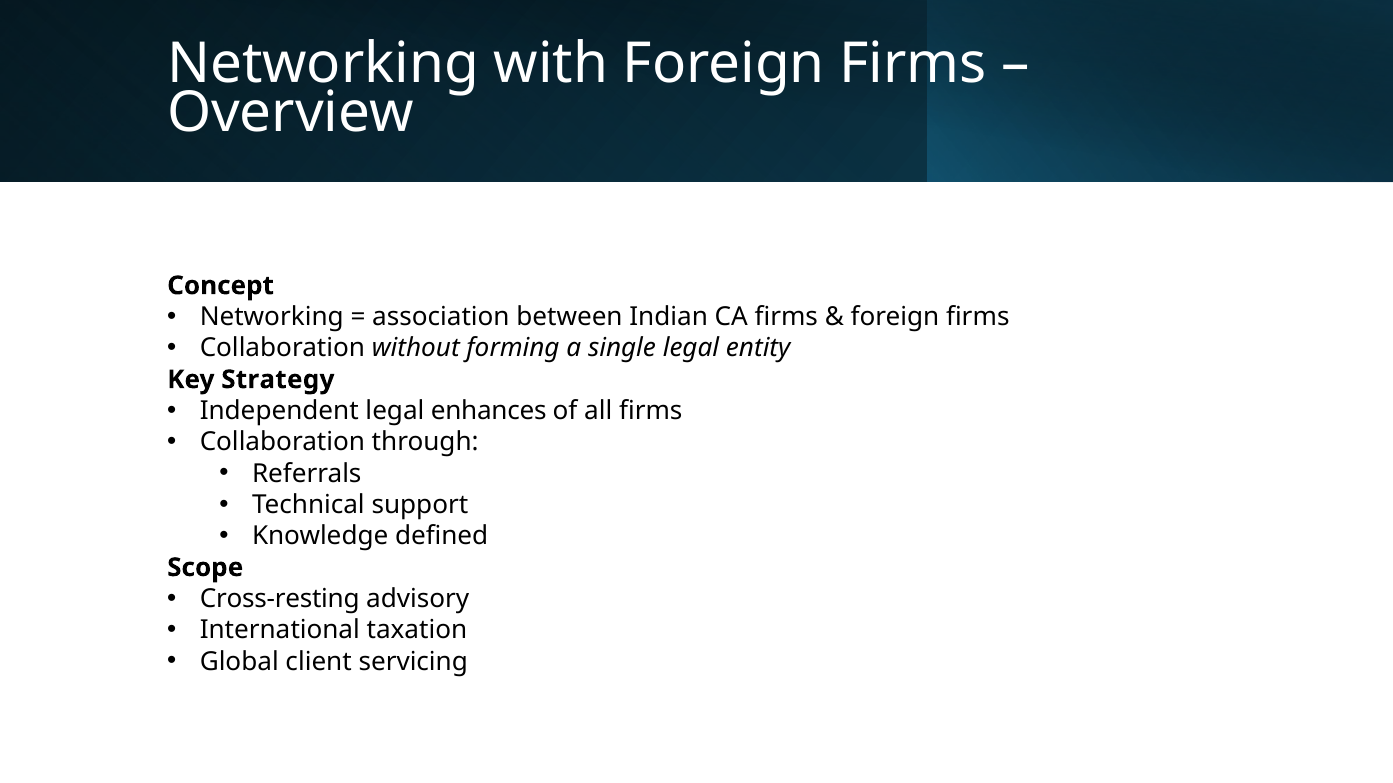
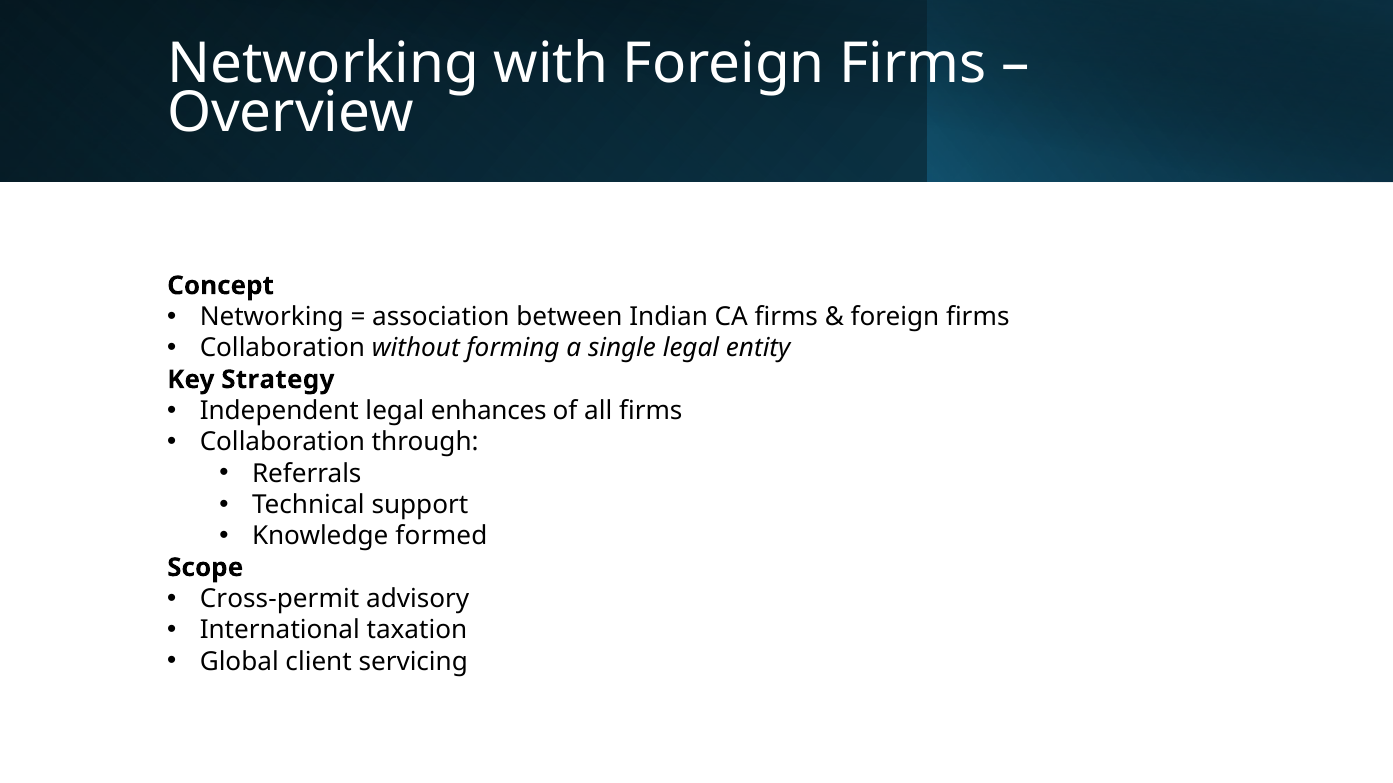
defined: defined -> formed (441, 537)
Cross-resting: Cross-resting -> Cross-permit (280, 599)
